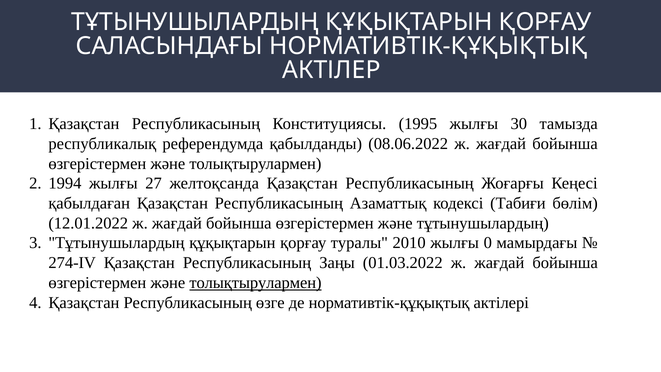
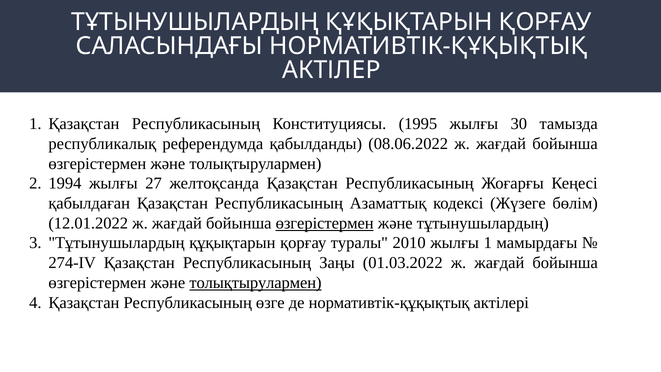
Табиғи: Табиғи -> Жүзеге (518, 203)
өзгерістермен underline: none -> present (325, 223)
жылғы 0: 0 -> 1 (488, 243)
